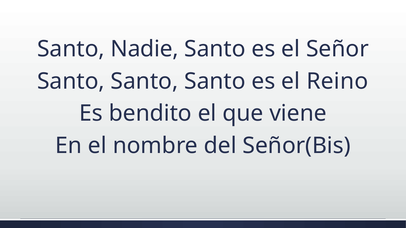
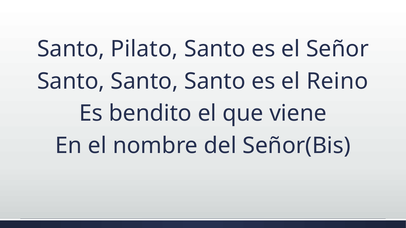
Nadie: Nadie -> Pilato (144, 49)
